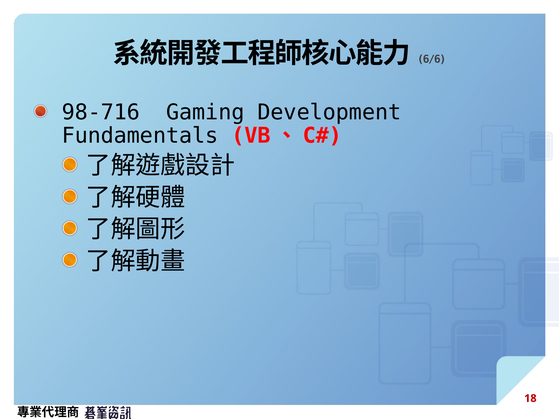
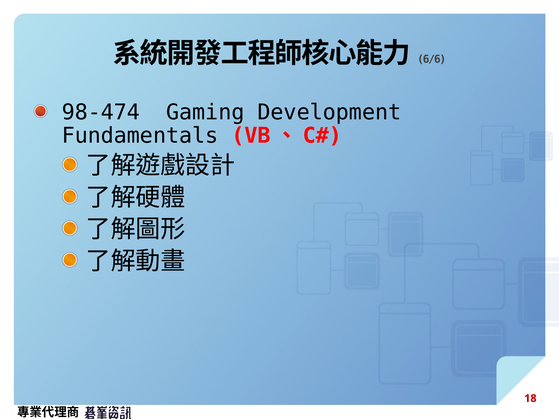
98-716: 98-716 -> 98-474 (101, 112)
